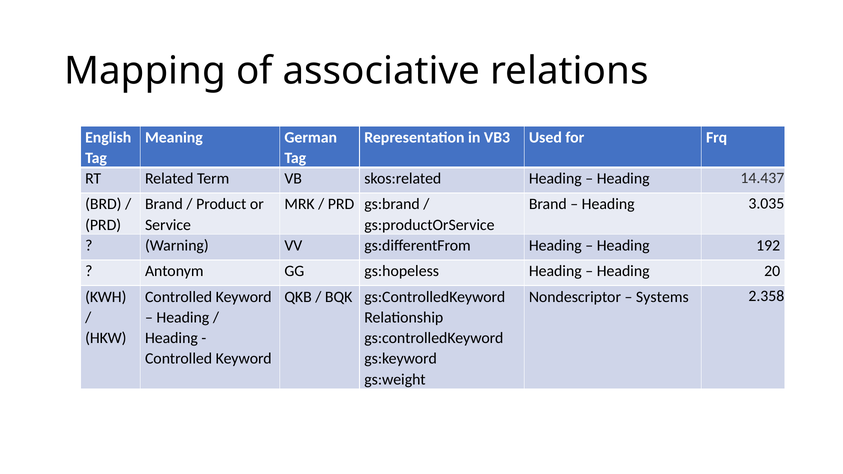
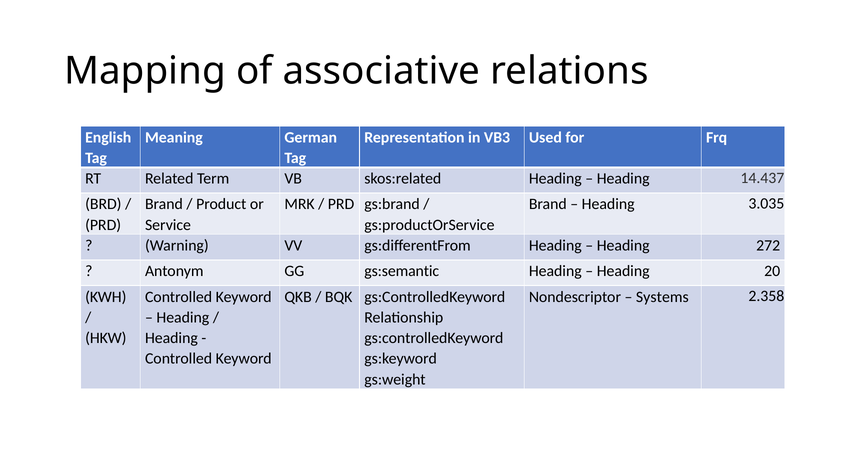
192: 192 -> 272 (768, 246)
gs:hopeless: gs:hopeless -> gs:semantic (402, 271)
